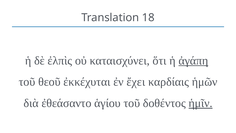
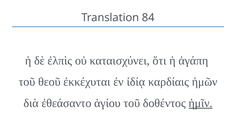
18: 18 -> 84 (148, 18)
ἀγάπη underline: present -> none (193, 60)
ἔχει: ἔχει -> ἰδίᾳ (136, 82)
